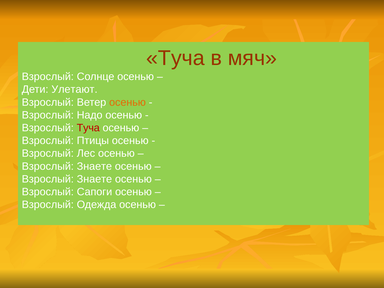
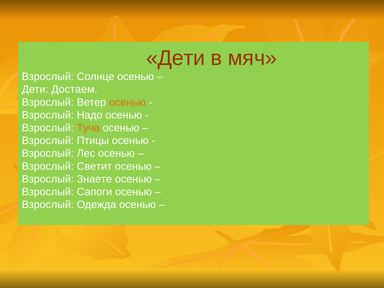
Туча: Туча -> Дети (175, 58)
Улетают: Улетают -> Достаем (74, 89)
Туча colour: red -> orange (88, 128)
Знаете: Знаете -> Светит (94, 166)
